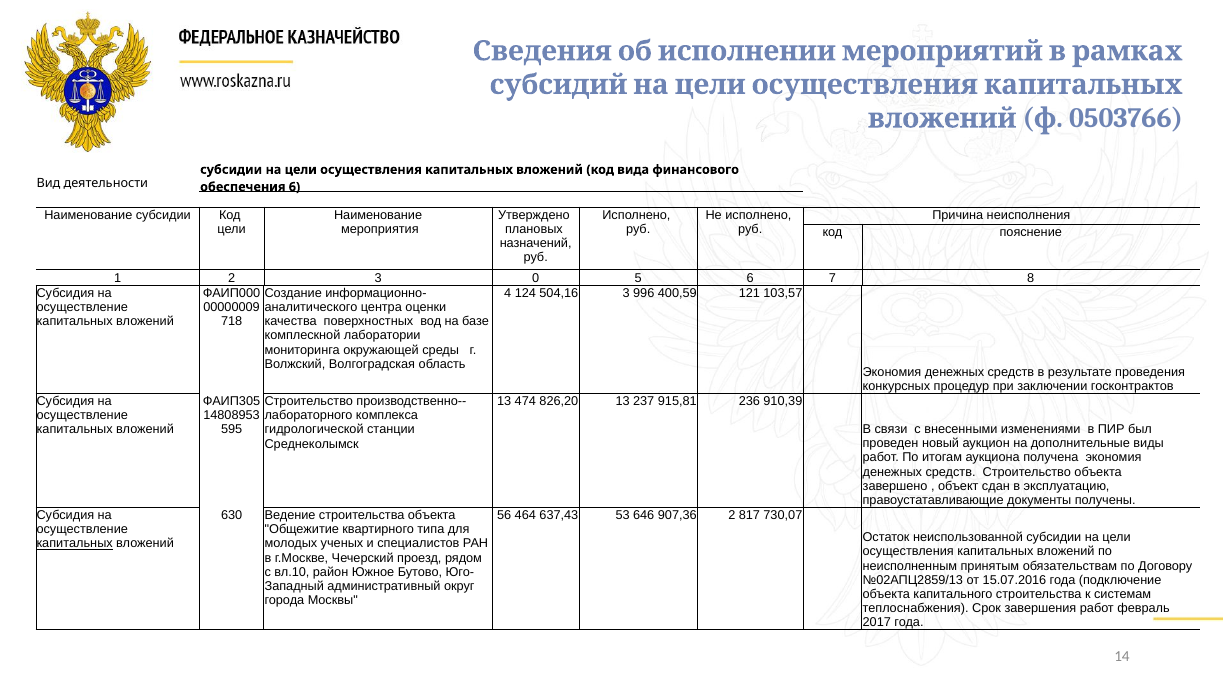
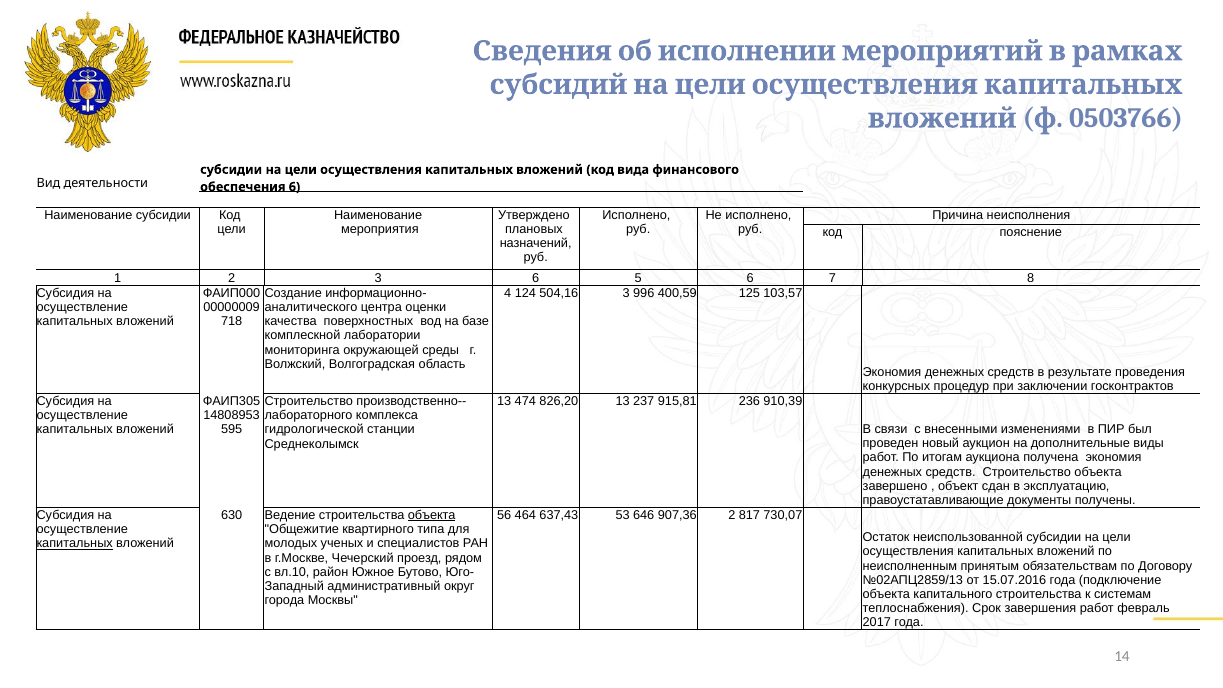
3 0: 0 -> 6 (536, 278)
121: 121 -> 125 (749, 293)
объекта underline: none -> present (432, 515)
